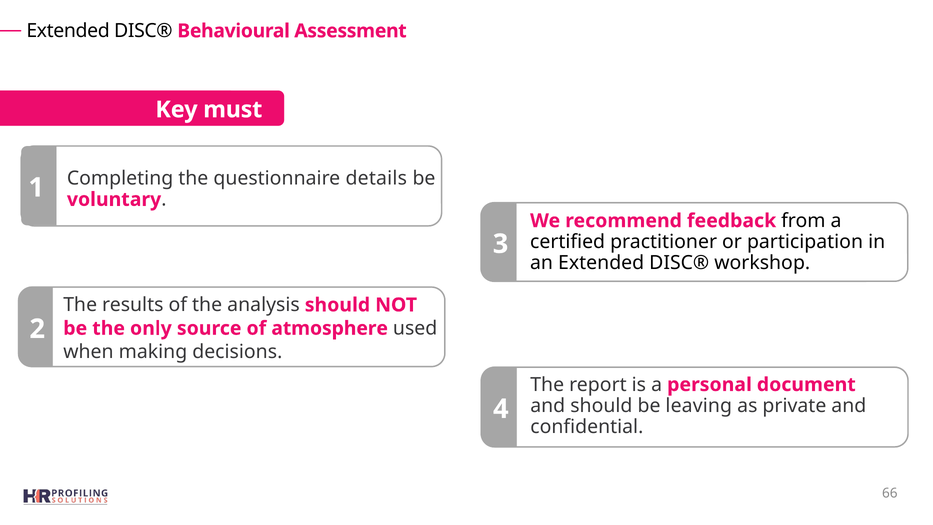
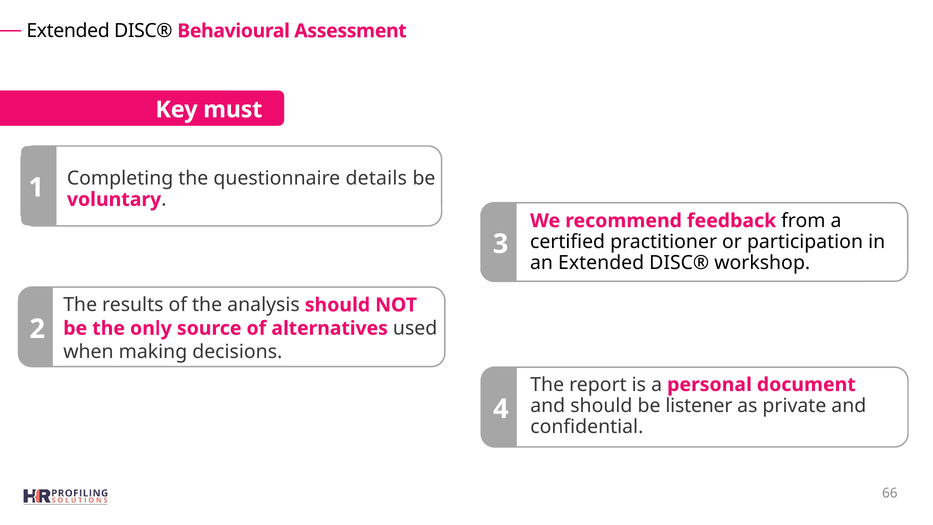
atmosphere: atmosphere -> alternatives (330, 328)
leaving: leaving -> listener (699, 405)
